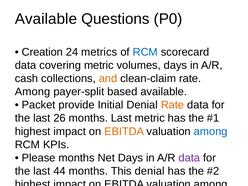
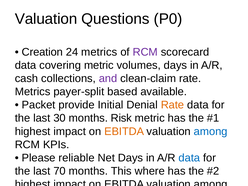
Available: Available -> Valuation (46, 19)
RCM colour: blue -> purple (145, 52)
and colour: orange -> purple (108, 78)
Among: Among -> Metrics (33, 92)
26: 26 -> 30 (60, 118)
months Last: Last -> Risk (121, 118)
Please months: months -> reliable (77, 158)
data colour: purple -> blue (189, 158)
44: 44 -> 70 (60, 171)
This denial: denial -> where (150, 171)
